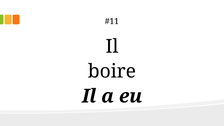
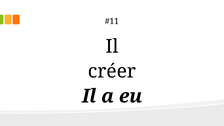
boire: boire -> créer (112, 71)
